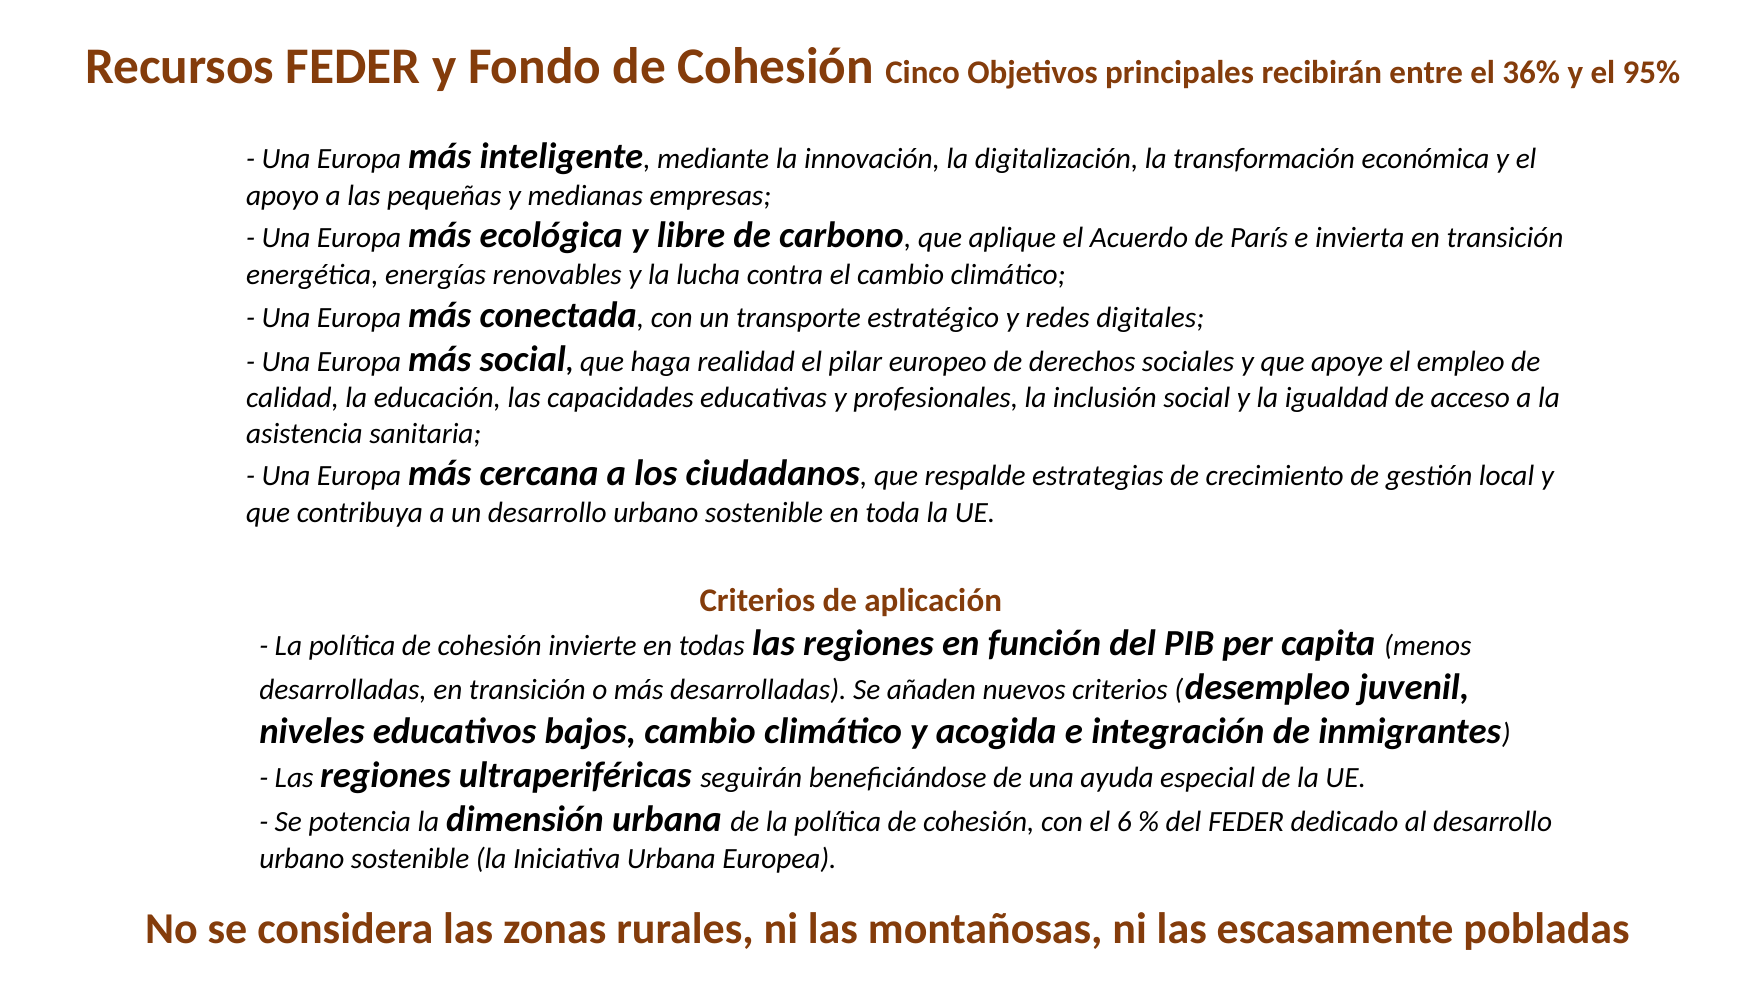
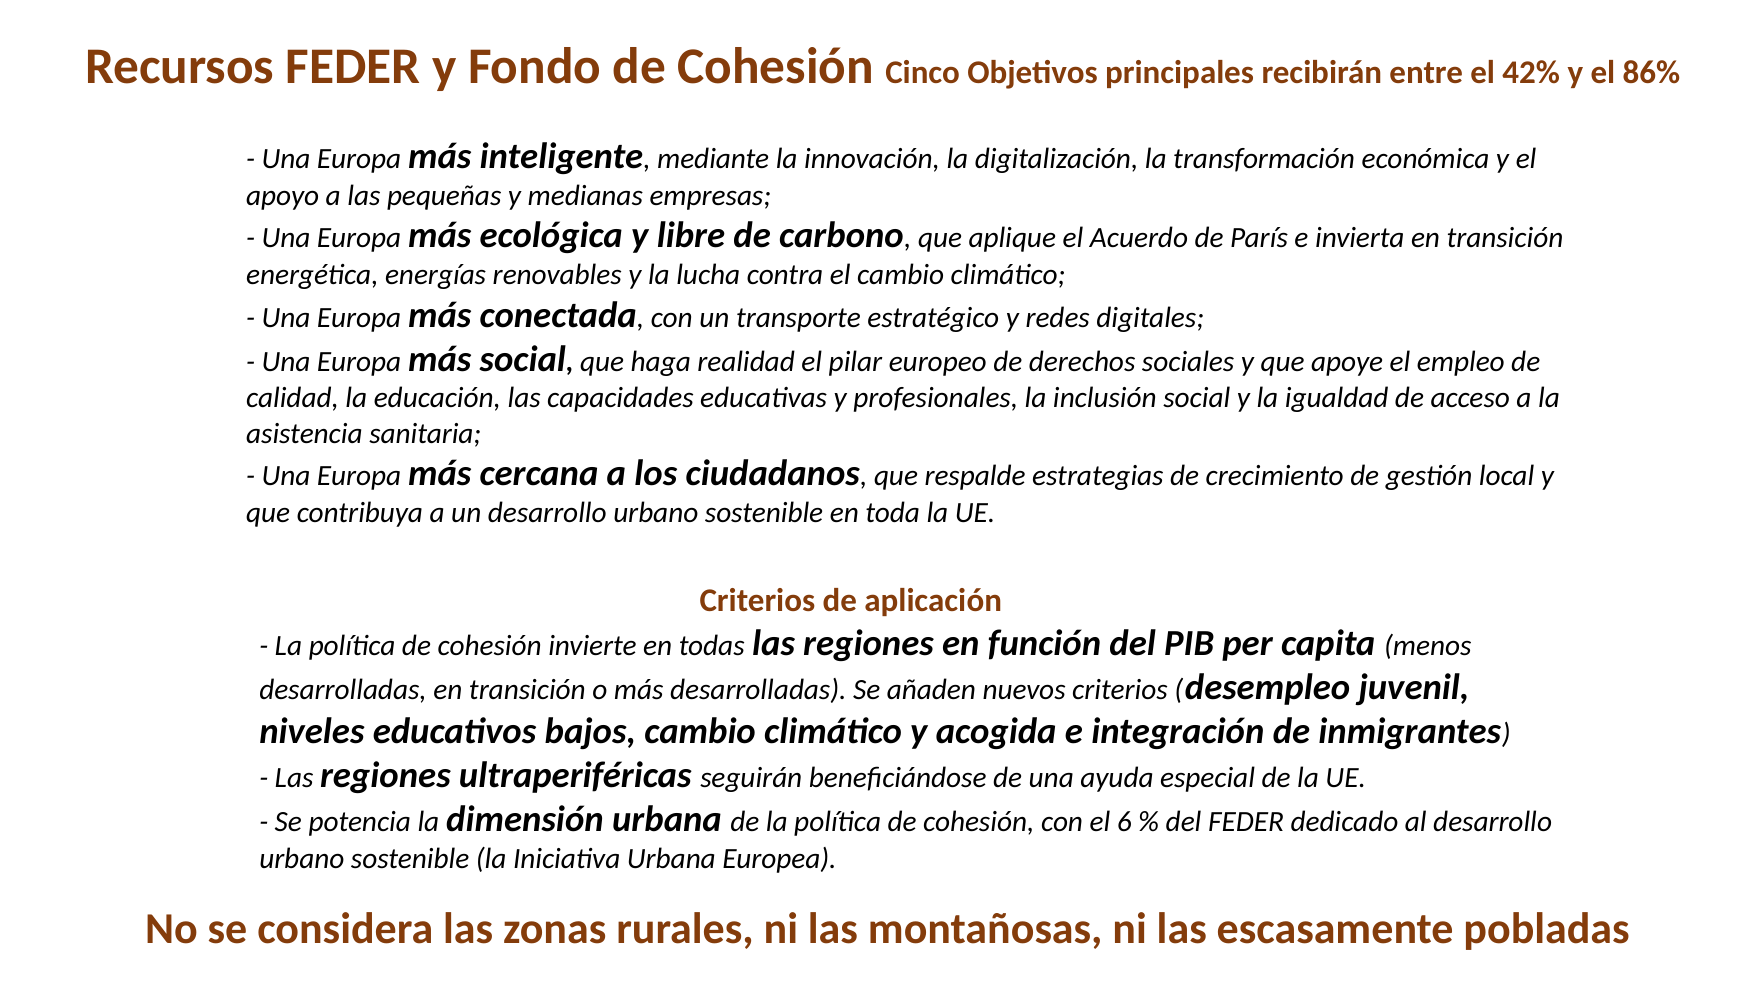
36%: 36% -> 42% (1531, 73)
95%: 95% -> 86% (1651, 73)
